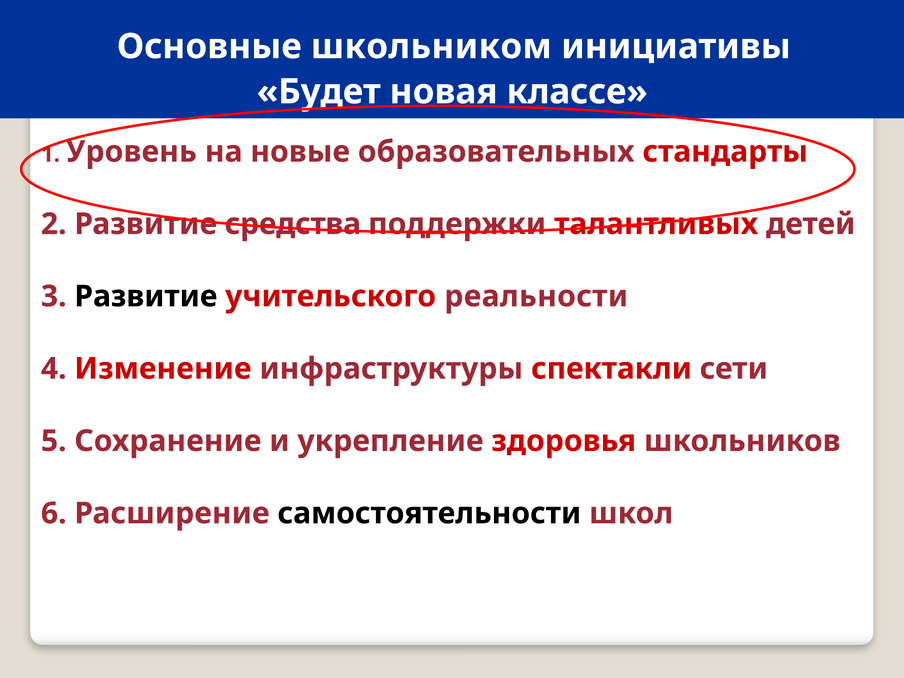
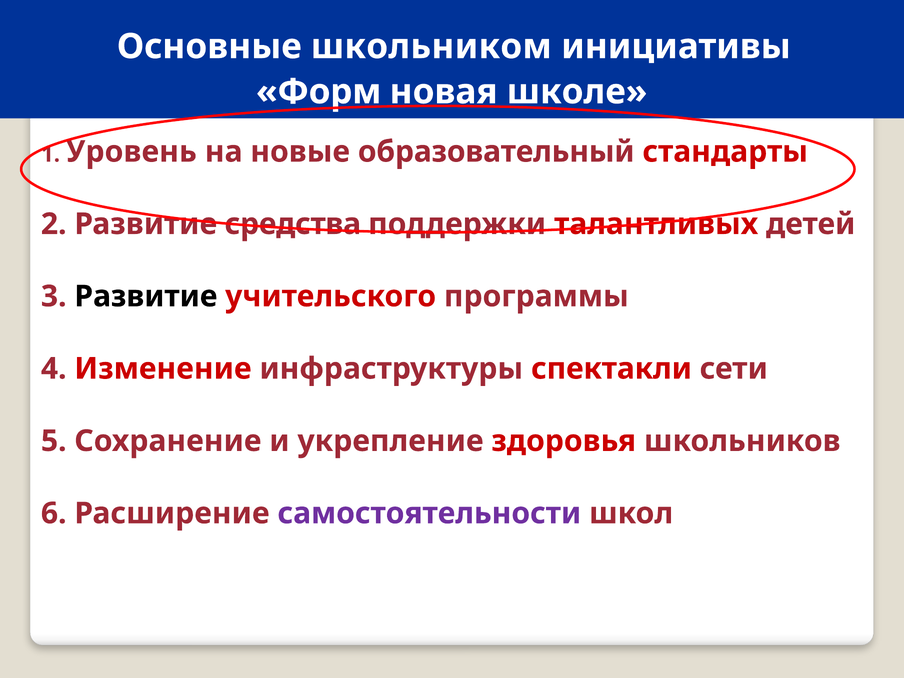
Будет: Будет -> Форм (319, 92)
классе: классе -> школе (577, 92)
образовательных: образовательных -> образовательный (496, 152)
реальности: реальности -> программы (536, 296)
самостоятельности colour: black -> purple (429, 513)
